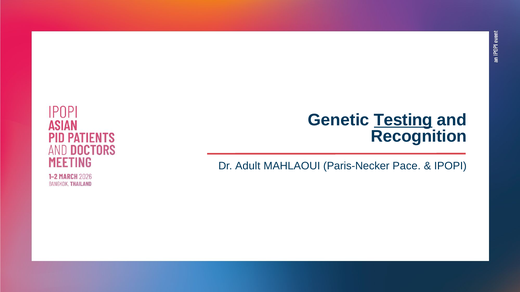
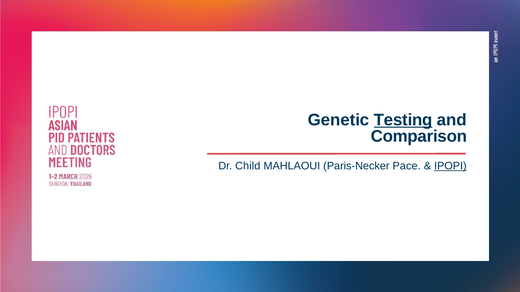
Recognition: Recognition -> Comparison (419, 137)
Adult: Adult -> Child (248, 166)
IPOPI underline: none -> present (450, 166)
